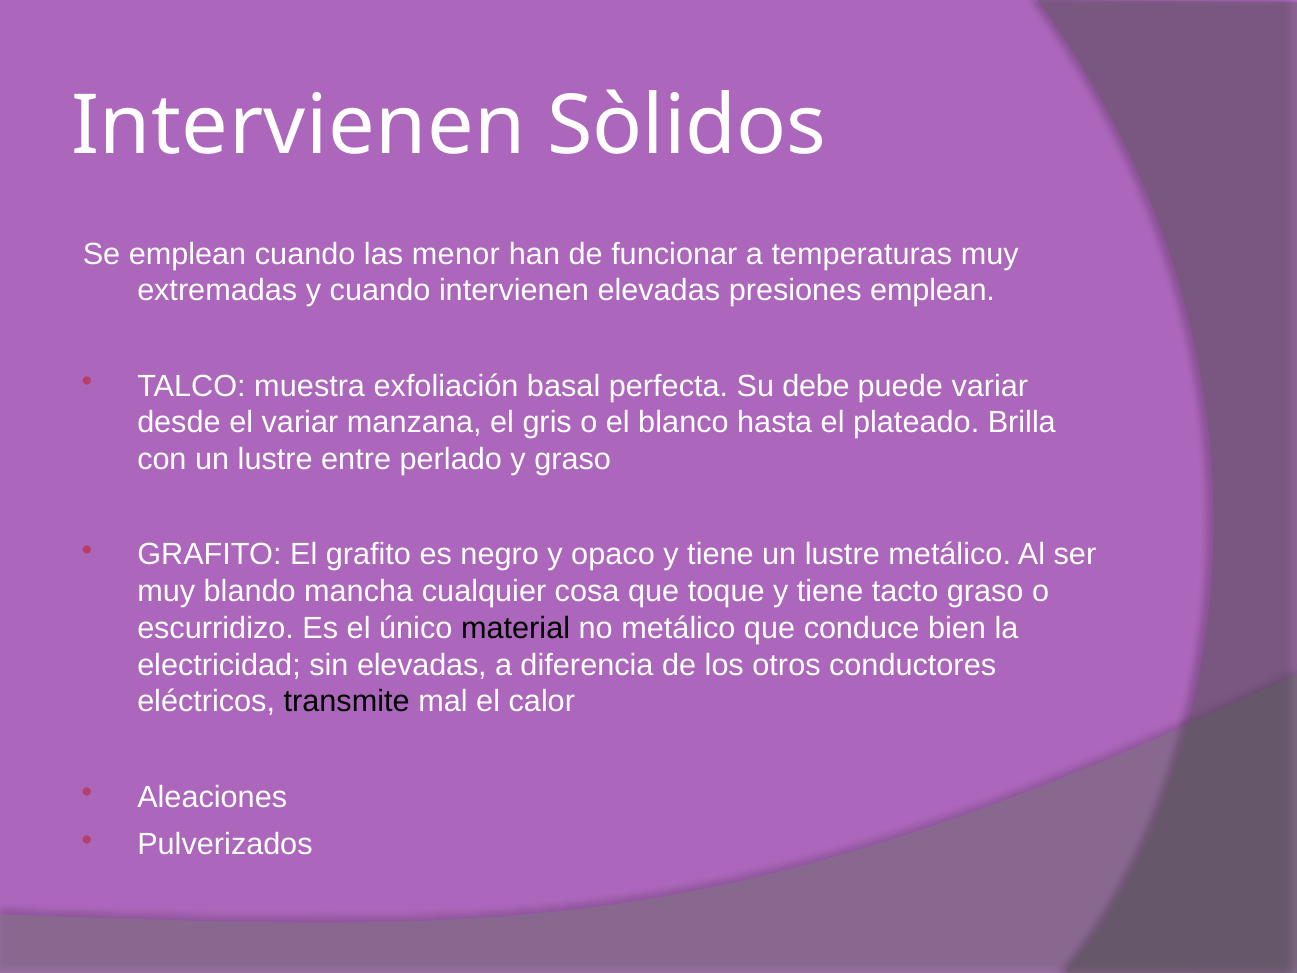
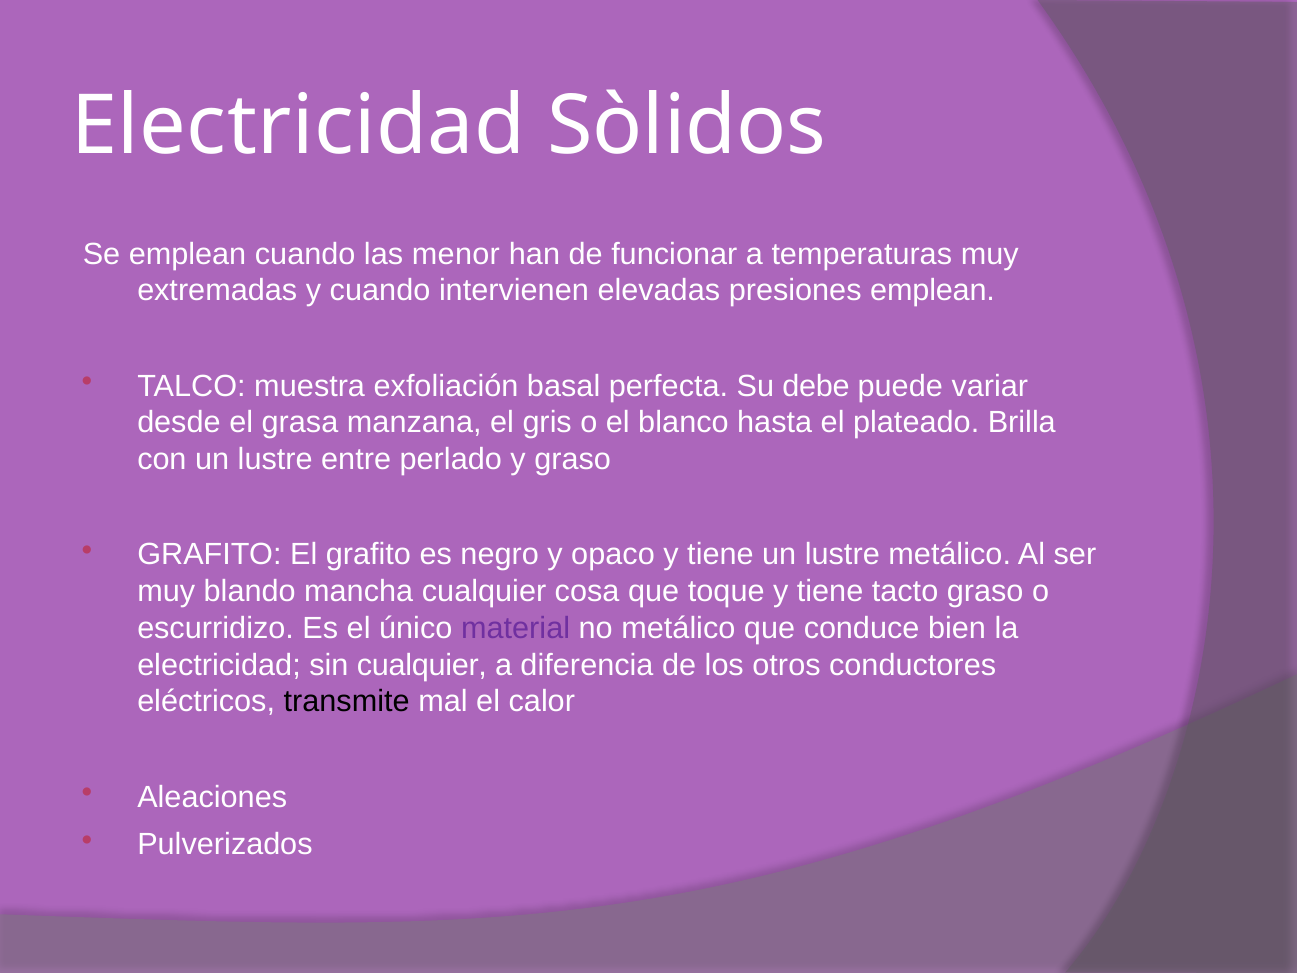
Intervienen: Intervienen -> Electricidad (298, 126)
el variar: variar -> grasa (300, 423)
material colour: black -> purple (516, 628)
sin elevadas: elevadas -> cualquier (422, 665)
